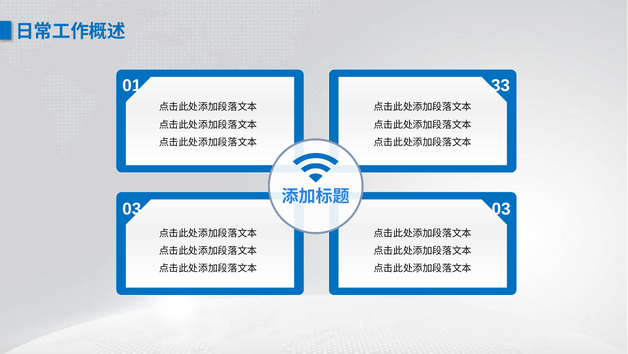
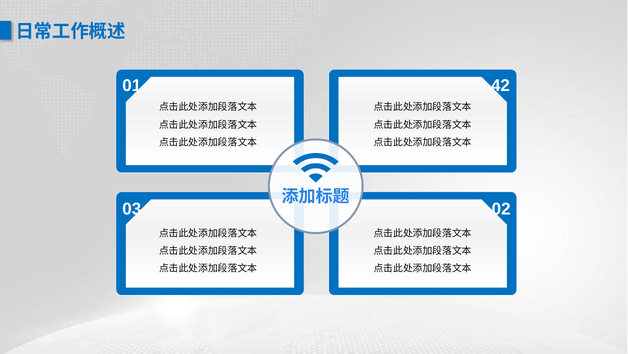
33: 33 -> 42 (500, 85)
03 03: 03 -> 02 (501, 209)
